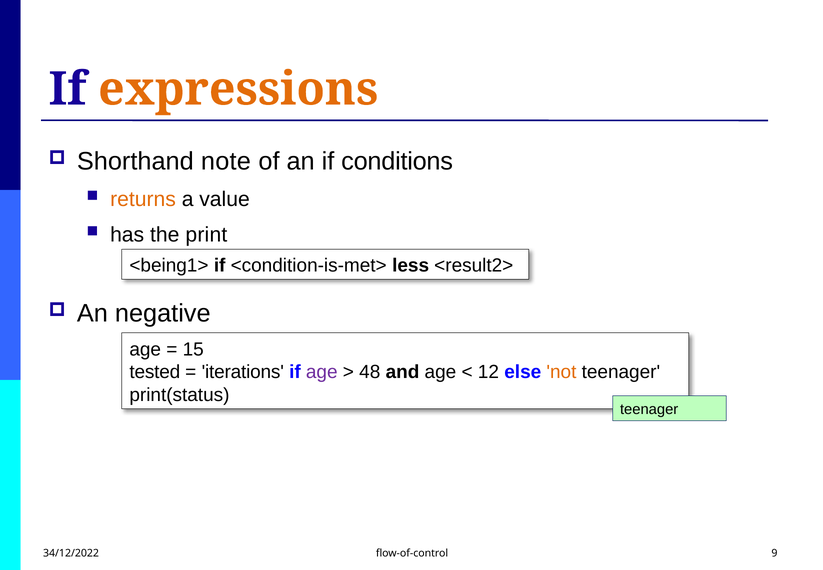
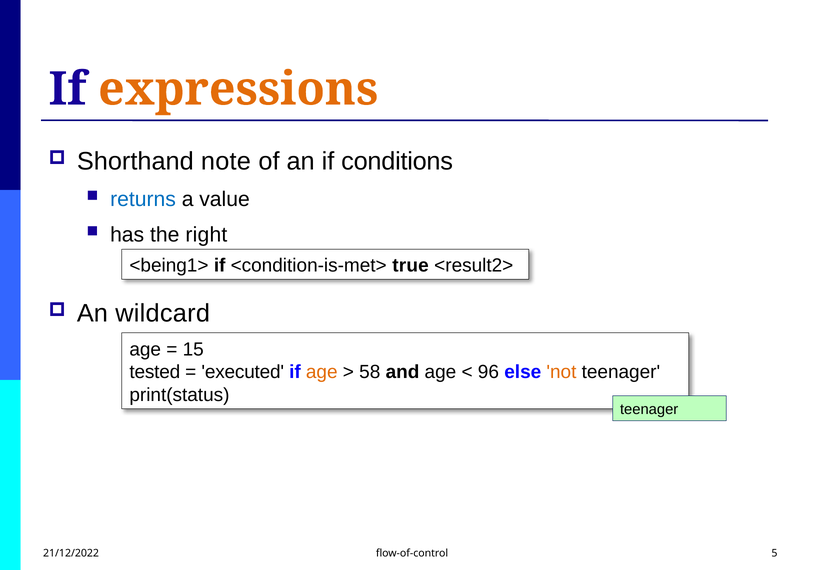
returns colour: orange -> blue (143, 199)
print: print -> right (206, 235)
less: less -> true (411, 265)
negative: negative -> wildcard (163, 313)
iterations: iterations -> executed (243, 372)
age colour: purple -> orange (322, 372)
48: 48 -> 58 (370, 372)
12: 12 -> 96 (488, 372)
34/12/2022: 34/12/2022 -> 21/12/2022 (71, 553)
9: 9 -> 5 (774, 553)
